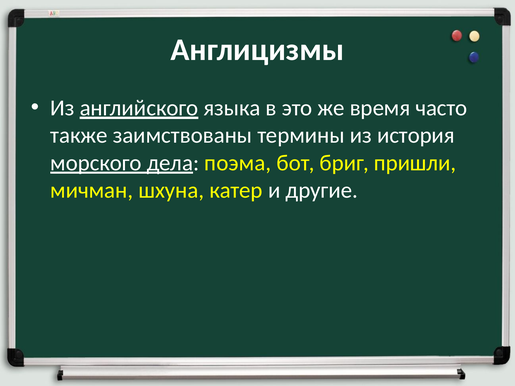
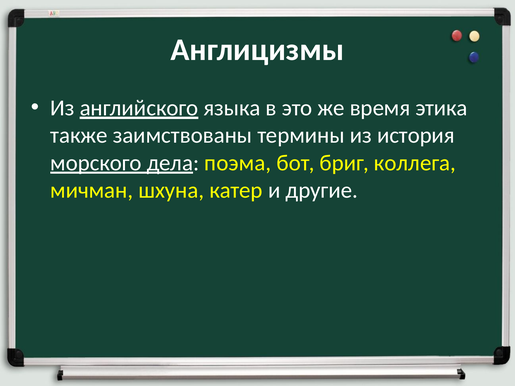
часто: часто -> этика (441, 108)
пришли: пришли -> коллега (415, 163)
